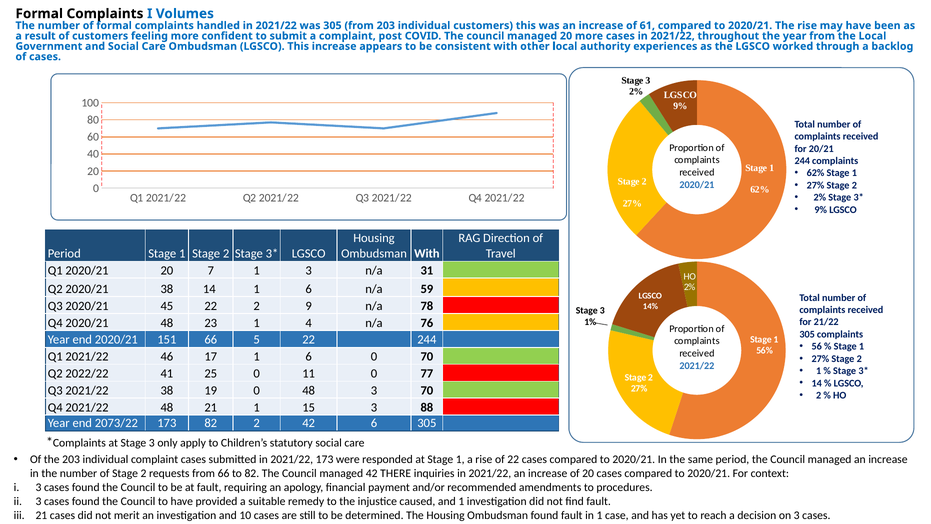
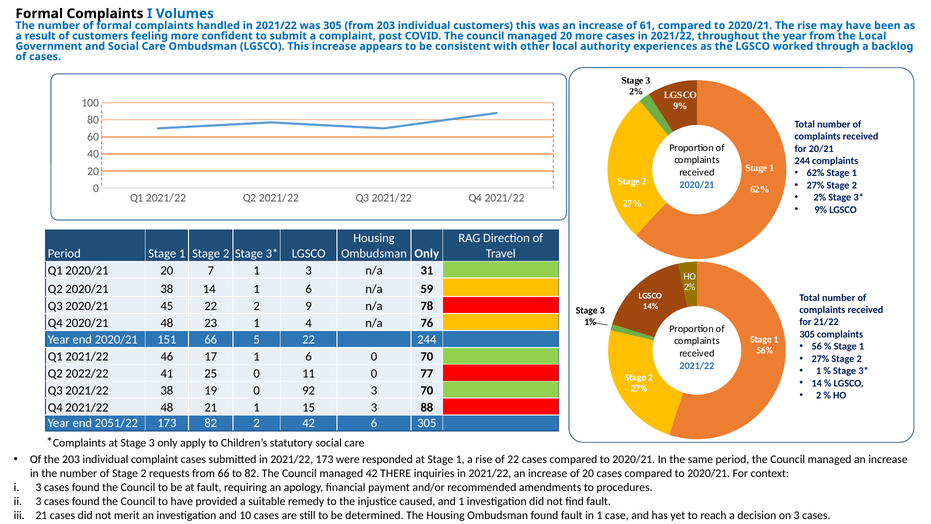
Ombudsman With: With -> Only (427, 253)
0 48: 48 -> 92 (309, 390)
2073/22: 2073/22 -> 2051/22 (116, 423)
